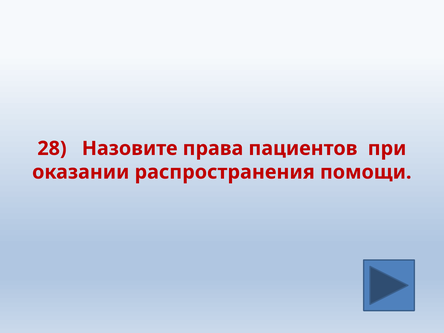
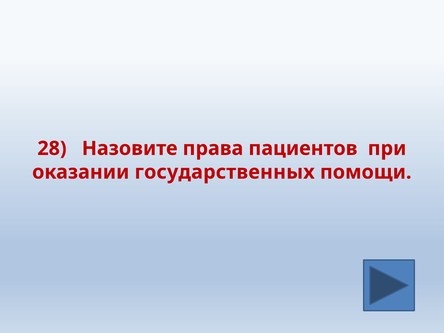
распространения: распространения -> государственных (225, 172)
